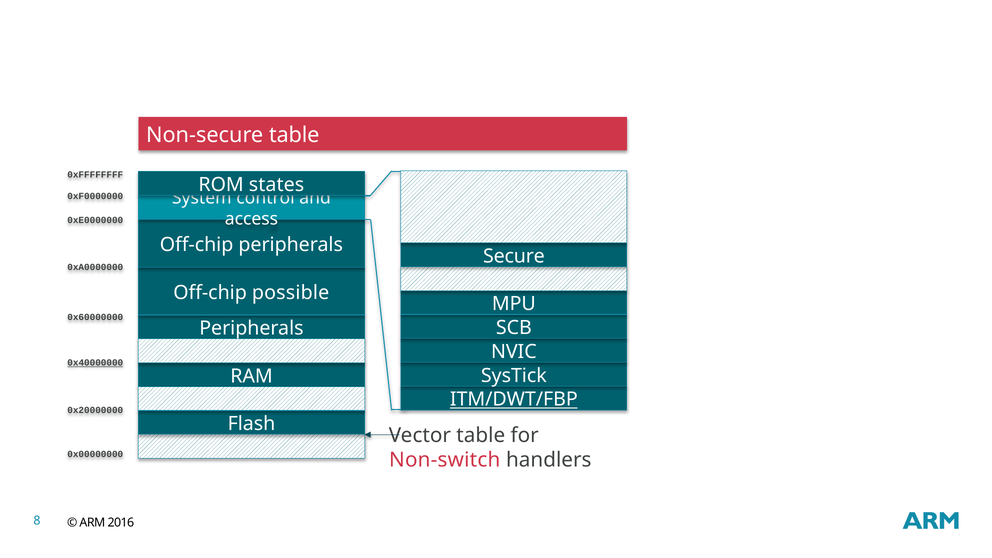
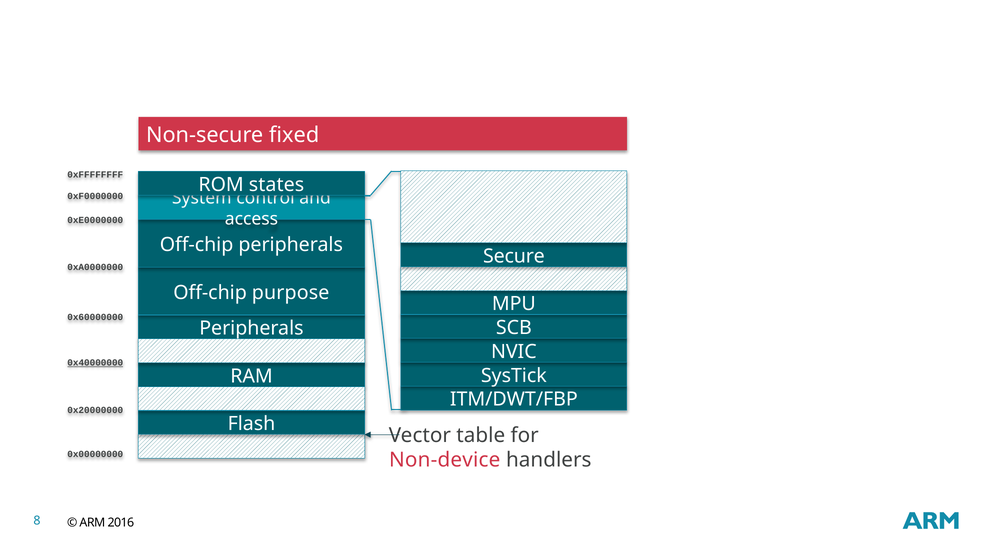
Non-secure table: table -> fixed (294, 135)
possible: possible -> purpose (291, 293)
ITM/DWT/FBP underline: present -> none (514, 400)
Non-switch: Non-switch -> Non-device (445, 460)
